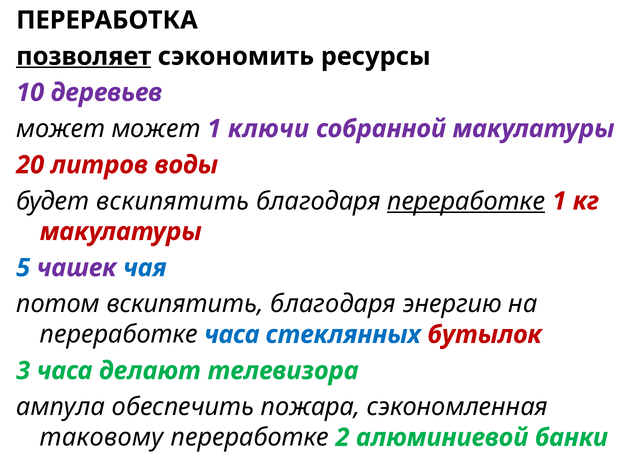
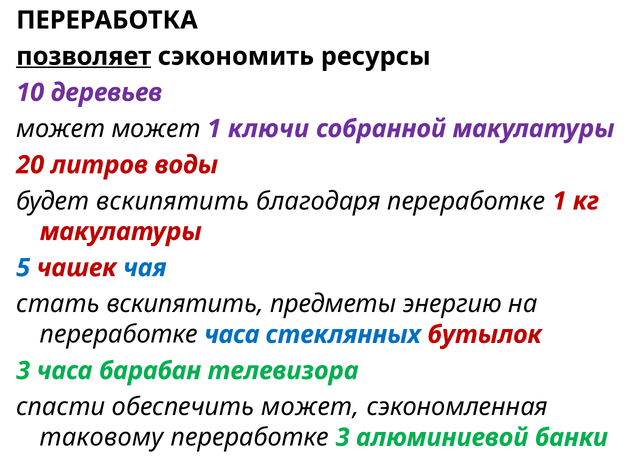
переработке underline: present -> none (466, 201)
чашек colour: purple -> red (77, 267)
потом: потом -> стать (58, 304)
благодаря: благодаря -> предметы (333, 304)
делают: делают -> барабан (150, 370)
ампула: ампула -> спасти (61, 406)
обеспечить пожара: пожара -> может (310, 406)
переработке 2: 2 -> 3 (343, 437)
